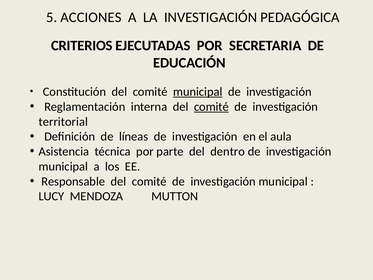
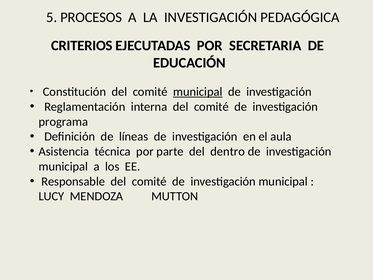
ACCIONES: ACCIONES -> PROCESOS (91, 17)
comité underline: present -> none (211, 107)
territorial: territorial -> programa (63, 122)
